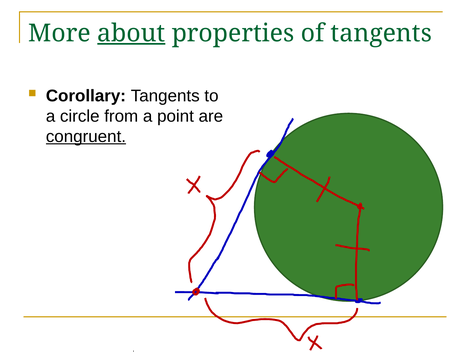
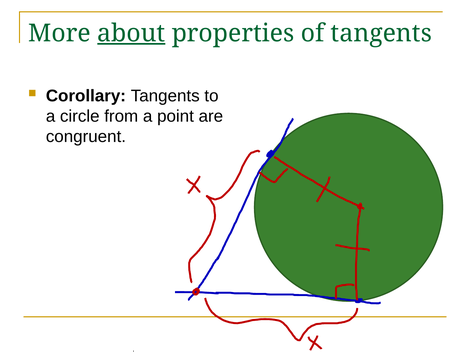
congruent underline: present -> none (86, 137)
